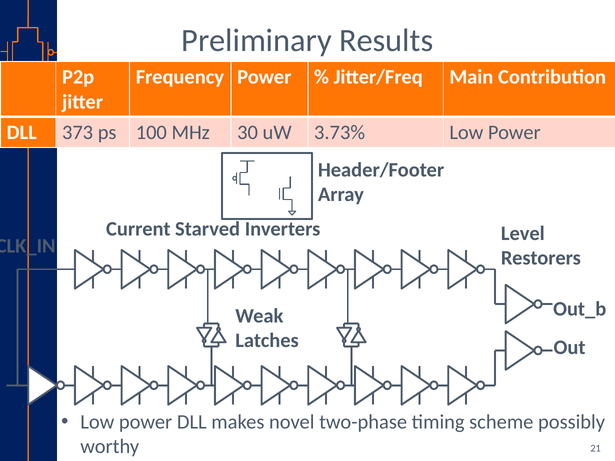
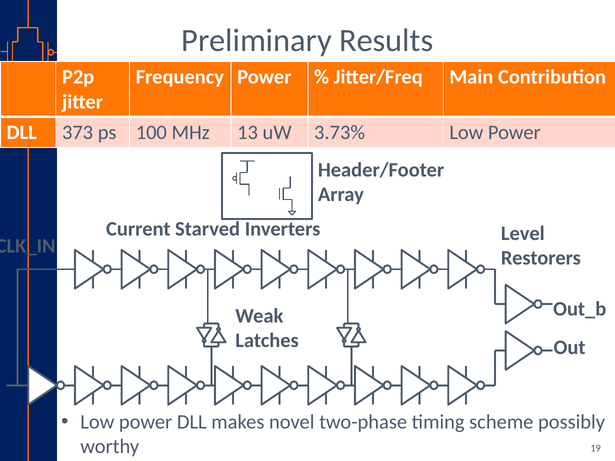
30: 30 -> 13 (248, 133)
21: 21 -> 19 (596, 448)
